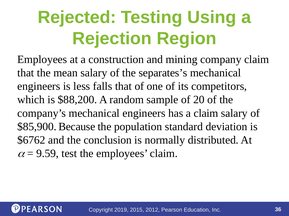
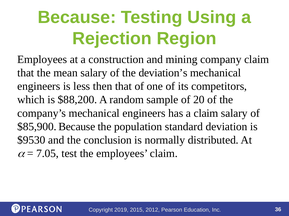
Rejected: Rejected -> Because (77, 17)
separates’s: separates’s -> deviation’s (163, 73)
falls: falls -> then (103, 87)
$6762: $6762 -> $9530 (31, 141)
9.59: 9.59 -> 7.05 (47, 154)
